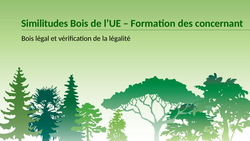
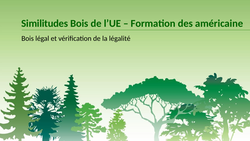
concernant: concernant -> américaine (219, 23)
